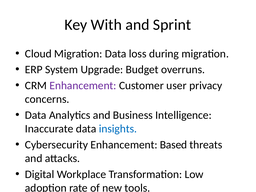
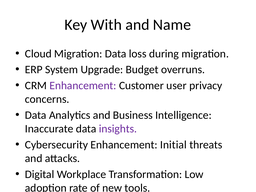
Sprint: Sprint -> Name (172, 25)
insights colour: blue -> purple (118, 129)
Based: Based -> Initial (173, 145)
